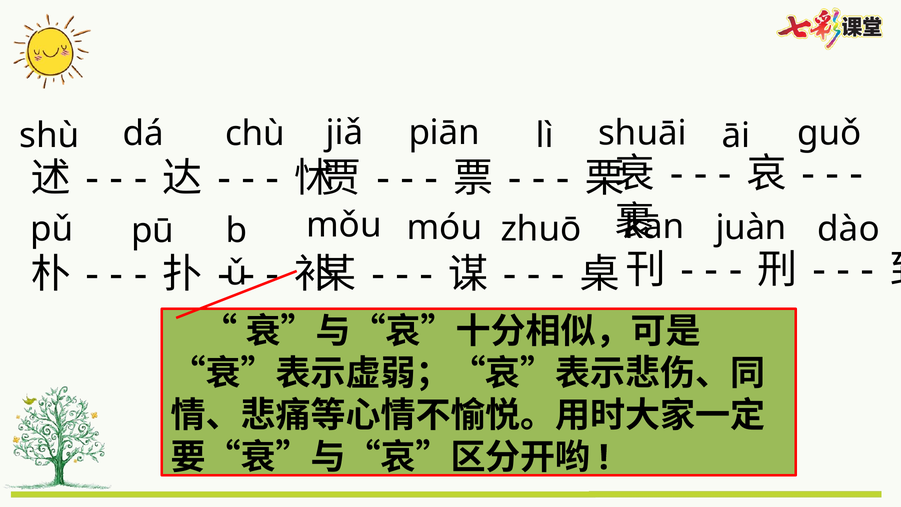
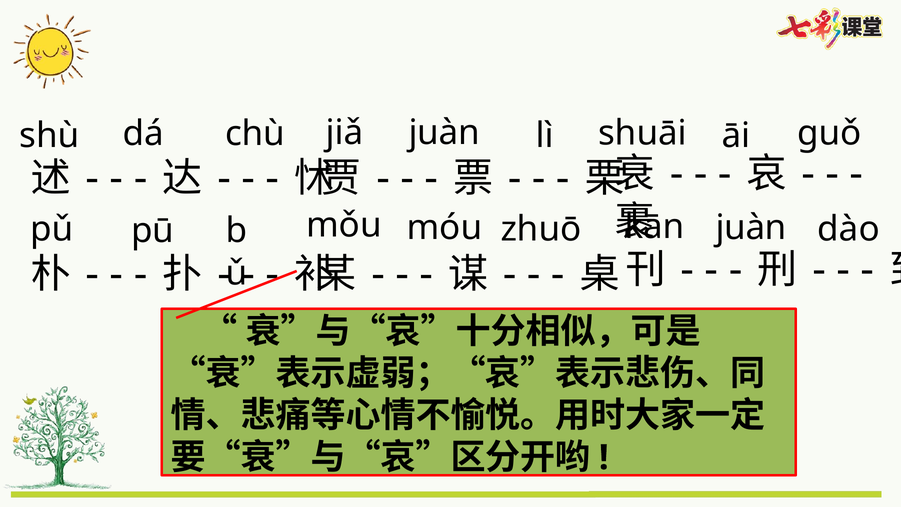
dá piān: piān -> juàn (444, 133)
